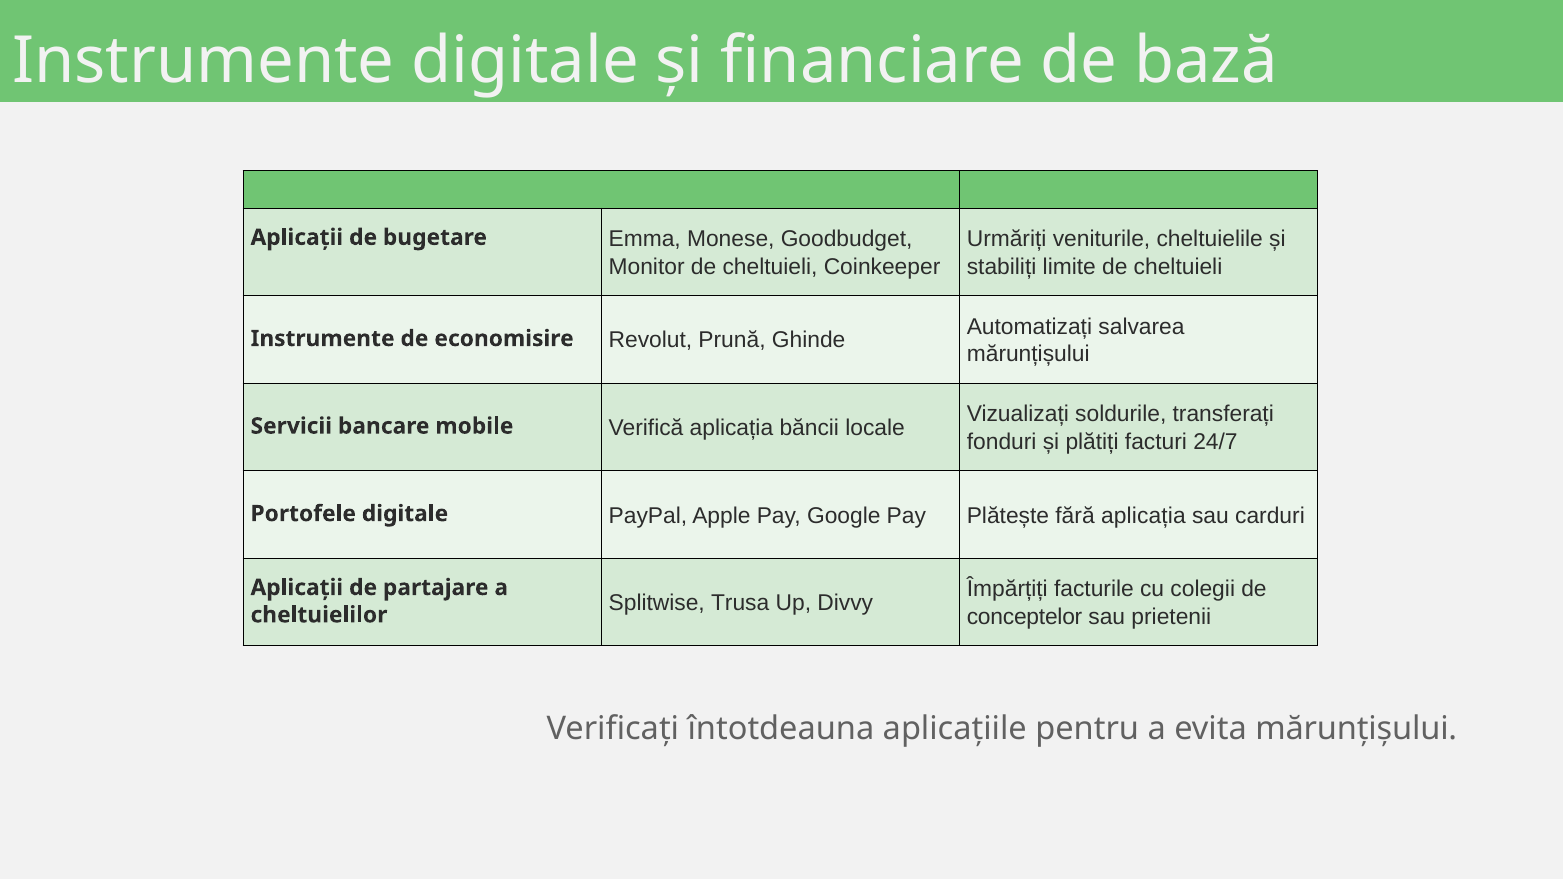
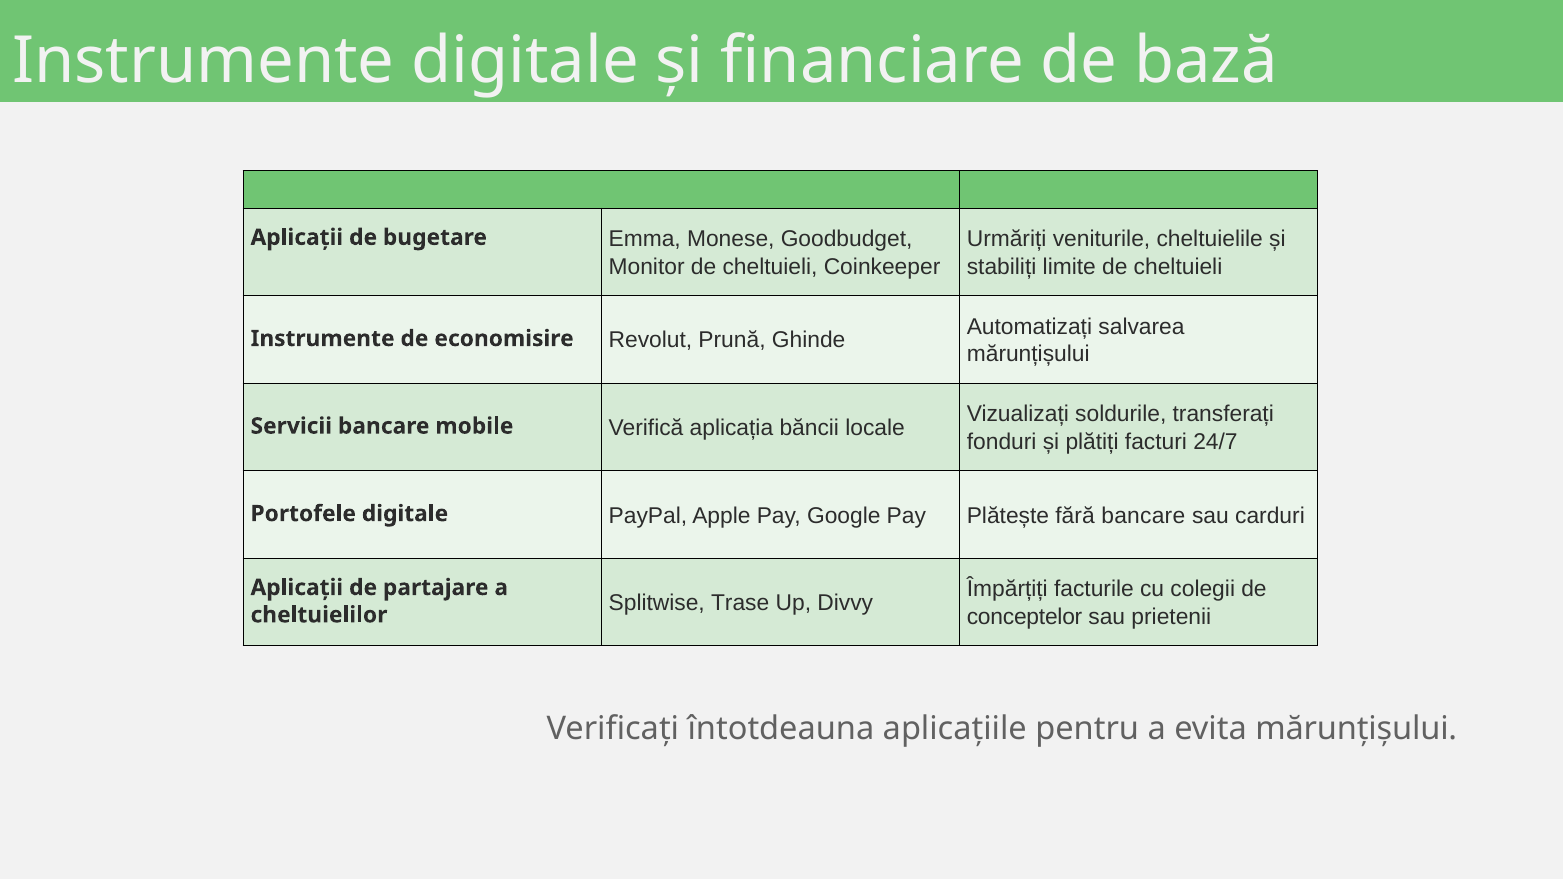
fără aplicația: aplicația -> bancare (1143, 516)
Trusa: Trusa -> Trase (740, 603)
